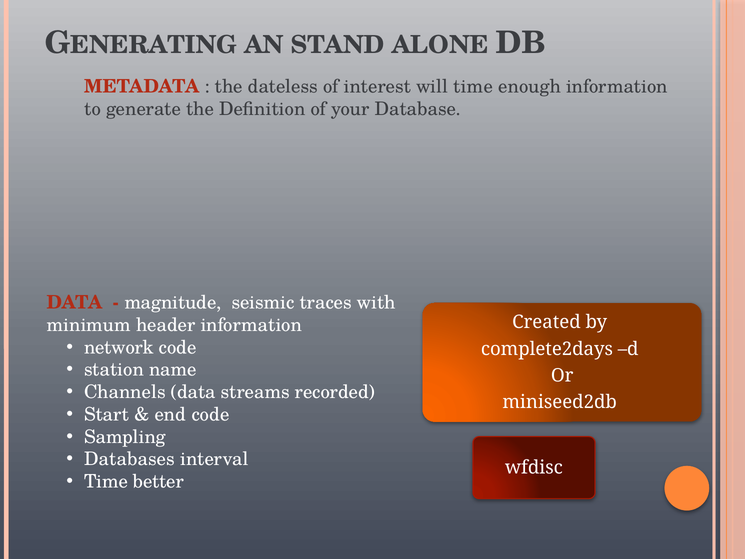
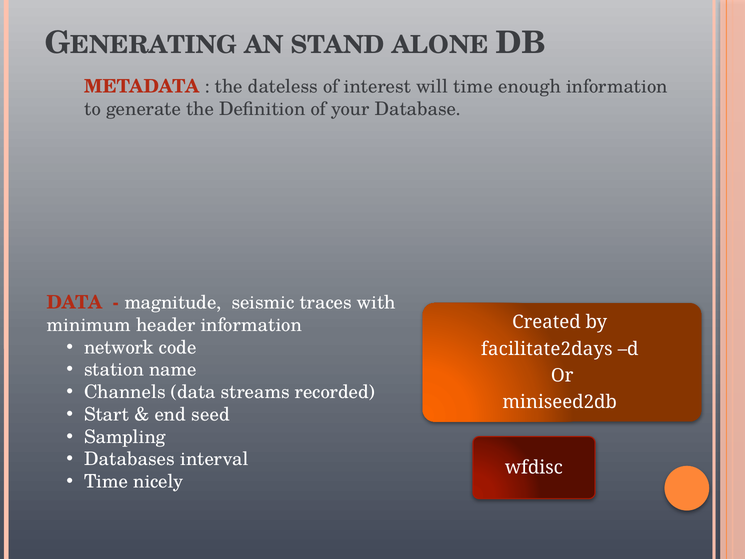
complete2days: complete2days -> facilitate2days (547, 349)
end code: code -> seed (211, 414)
better: better -> nicely (158, 481)
